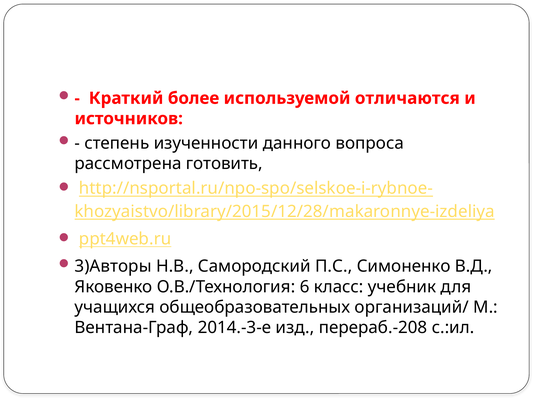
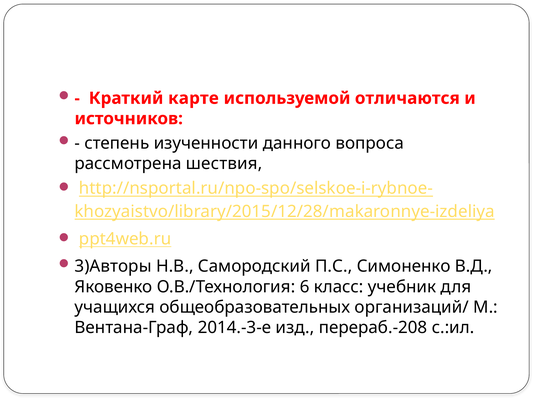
более: более -> карте (193, 98)
готовить: готовить -> шествия (224, 164)
